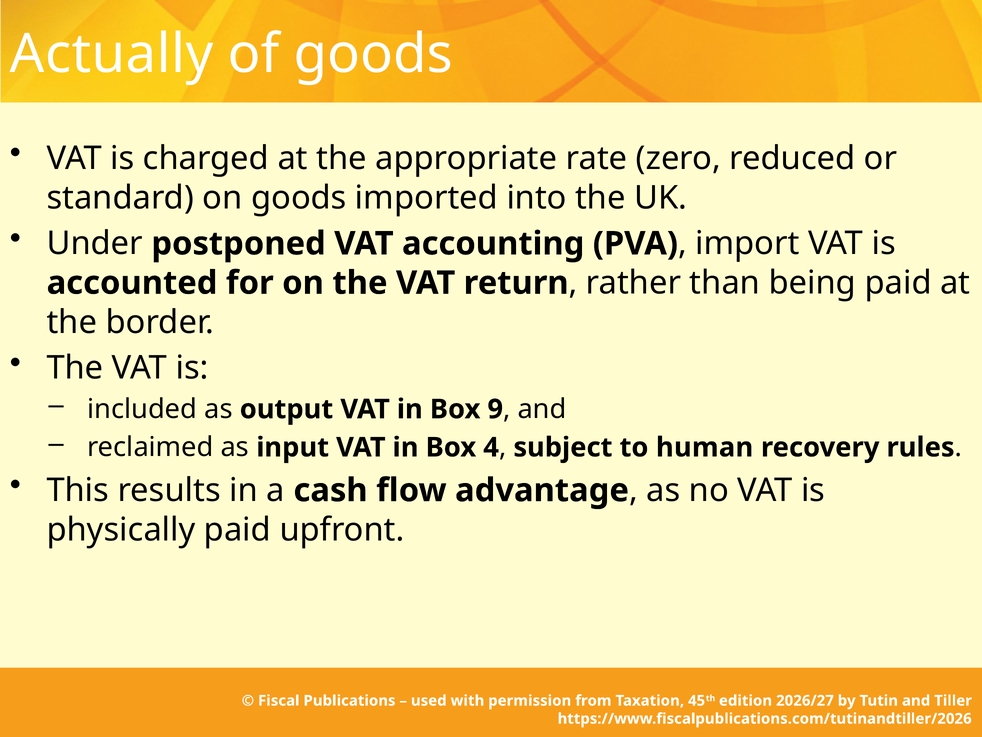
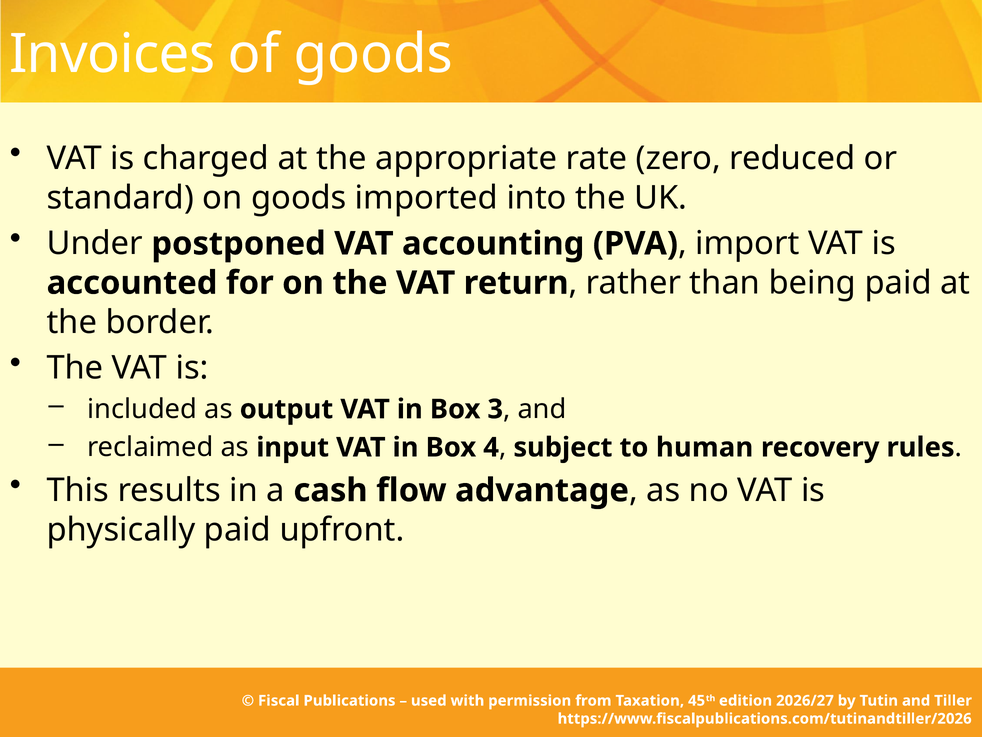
Actually: Actually -> Invoices (112, 54)
9: 9 -> 3 (495, 409)
